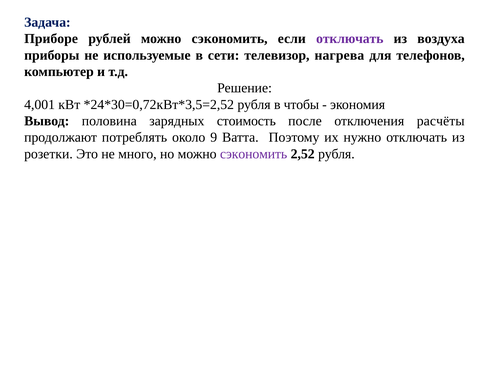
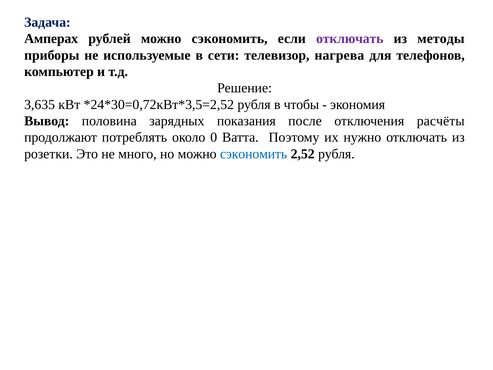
Приборе: Приборе -> Амперах (51, 39)
воздуха: воздуха -> методы (441, 39)
4,001: 4,001 -> 3,635 (40, 104)
стоимость: стоимость -> показания (246, 121)
9: 9 -> 0 (214, 137)
сэкономить colour: purple -> blue (254, 154)
